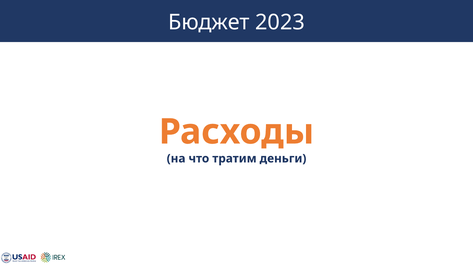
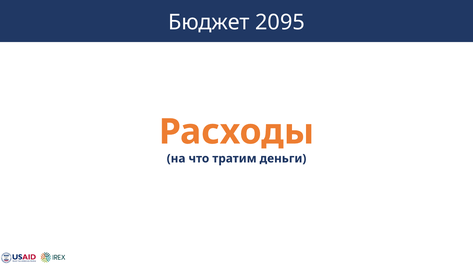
2023: 2023 -> 2095 (280, 22)
